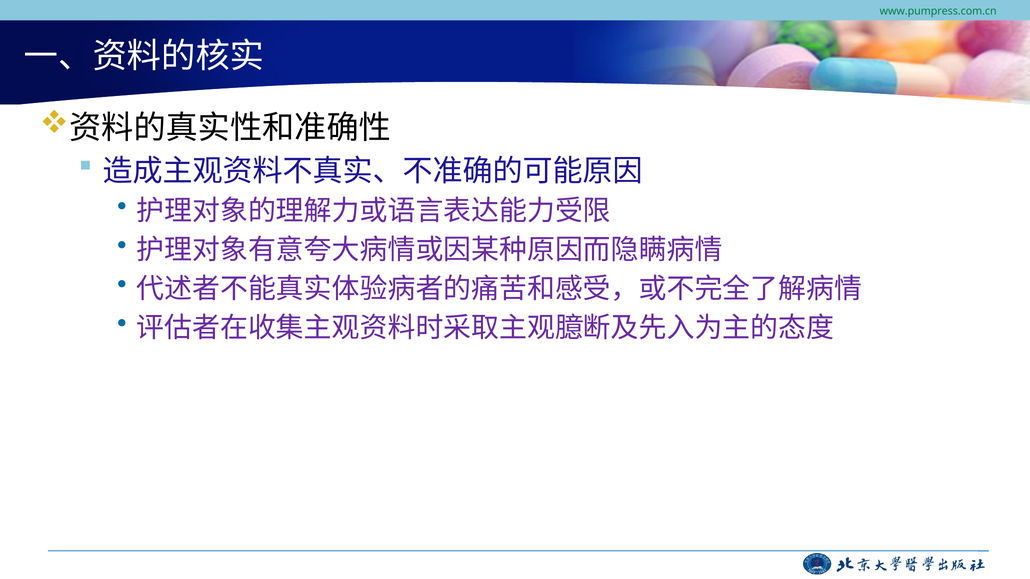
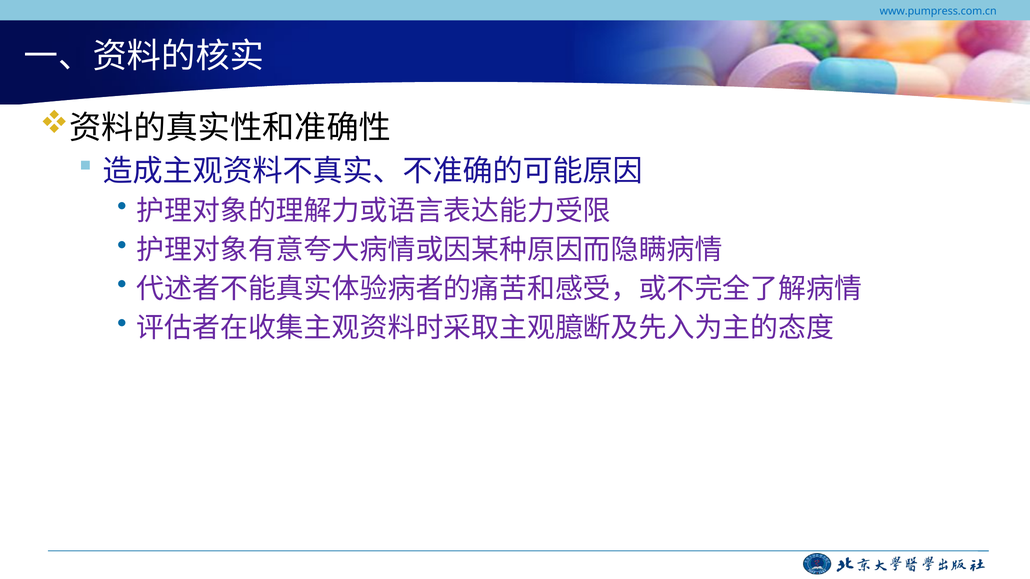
www.pumpress.com.cn colour: green -> blue (938, 11)
